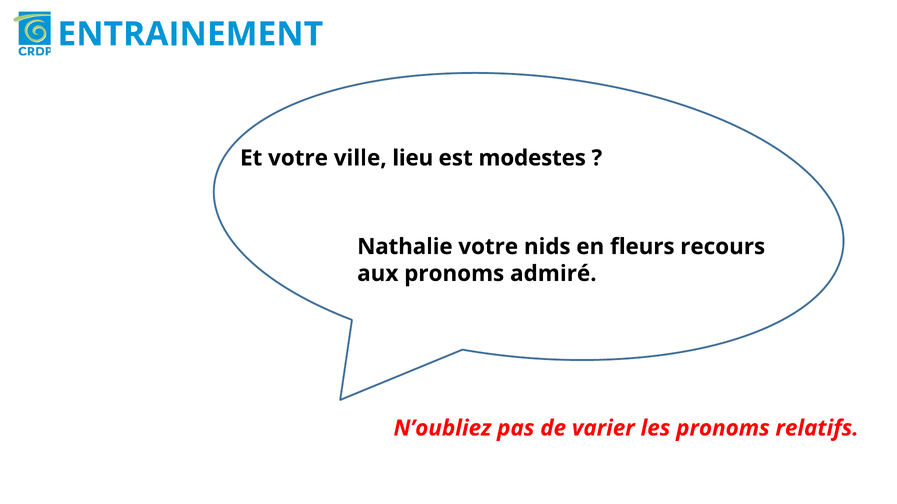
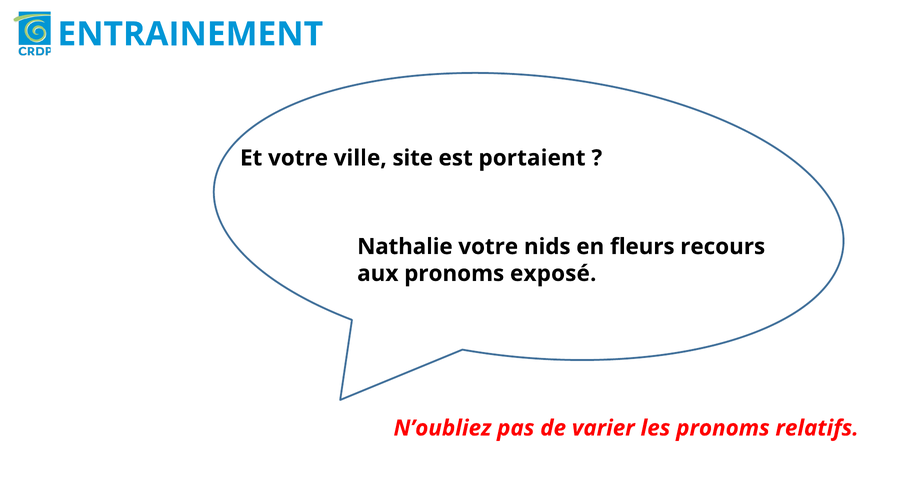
lieu: lieu -> site (413, 158)
modestes: modestes -> portaient (532, 158)
admiré: admiré -> exposé (553, 274)
